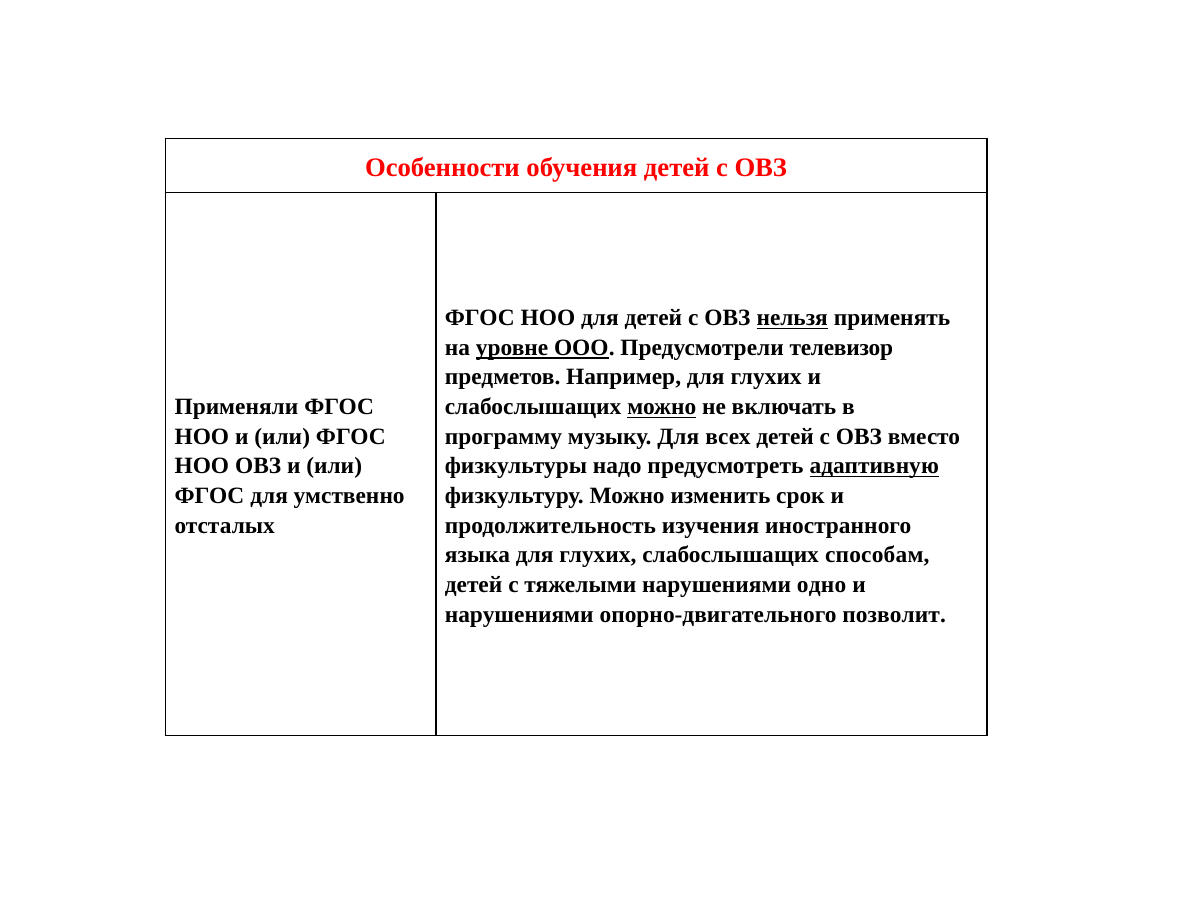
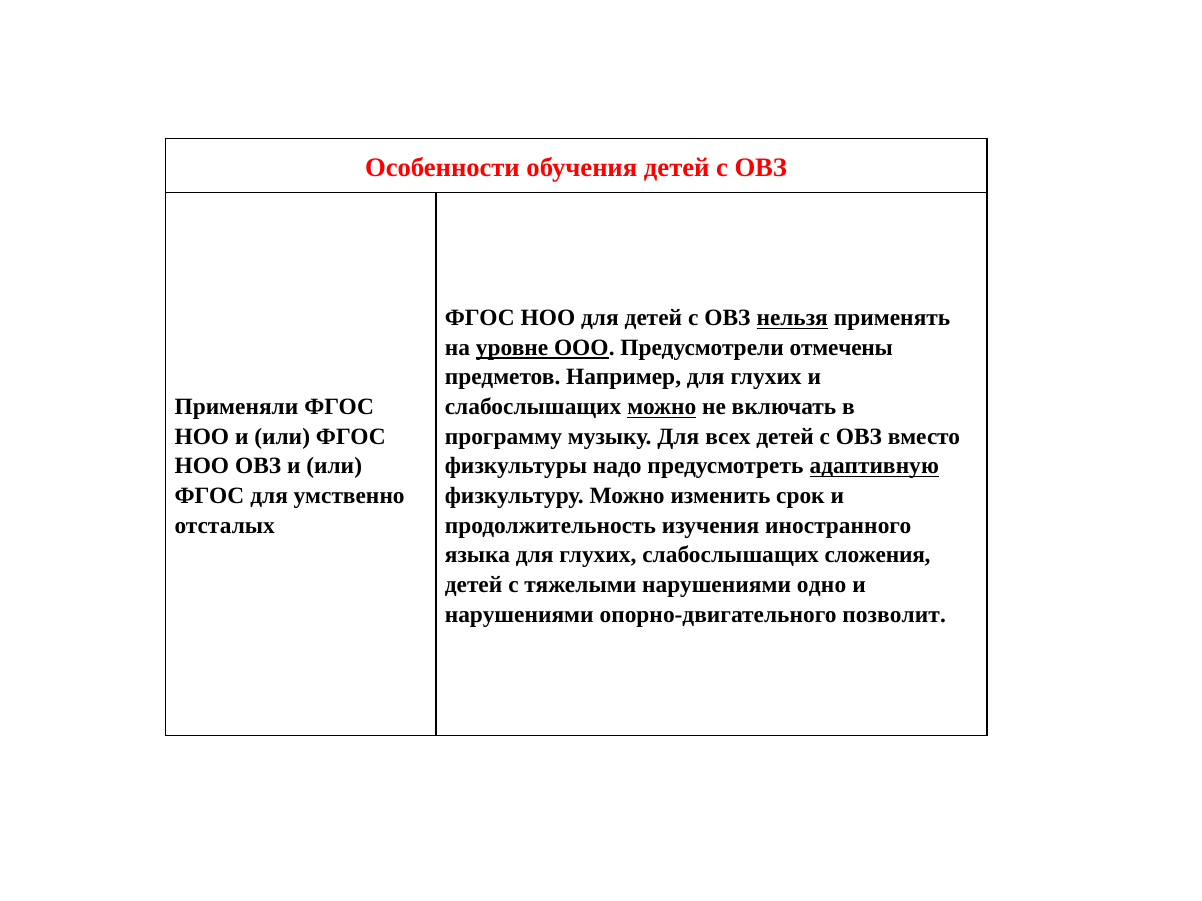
телевизор: телевизор -> отмечены (841, 348)
способам: способам -> сложения (878, 555)
